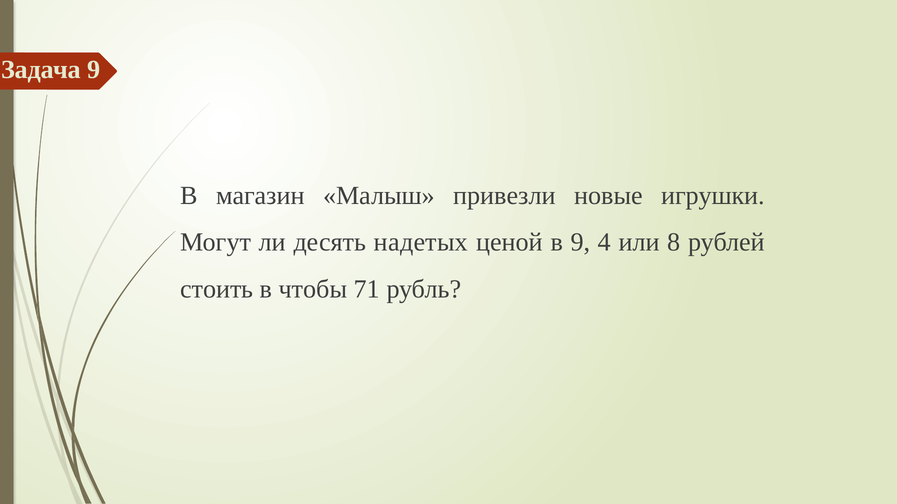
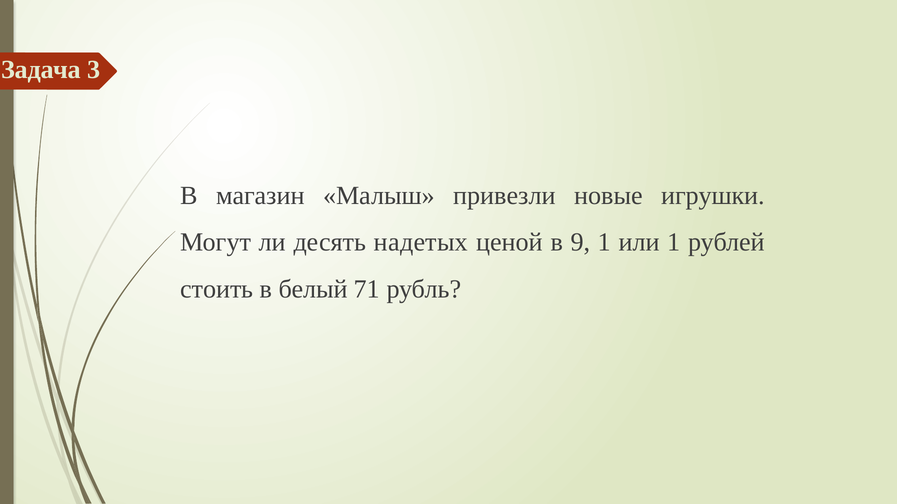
Задача 9: 9 -> 3 (94, 70)
9 4: 4 -> 1 (604, 243)
или 8: 8 -> 1 (674, 243)
чтобы: чтобы -> белый (313, 290)
